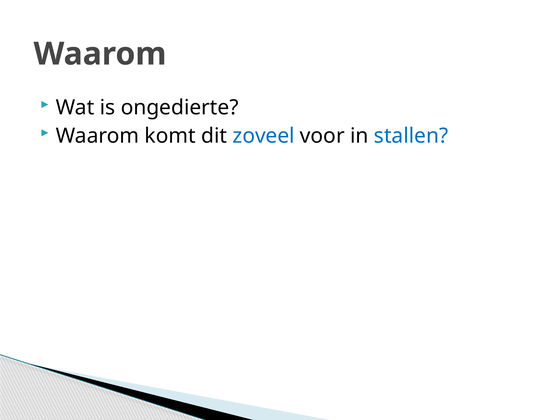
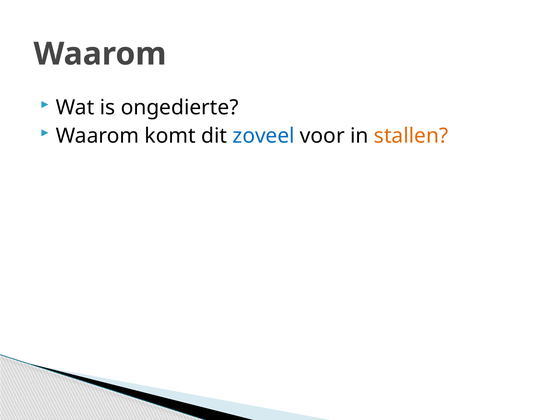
stallen colour: blue -> orange (411, 136)
